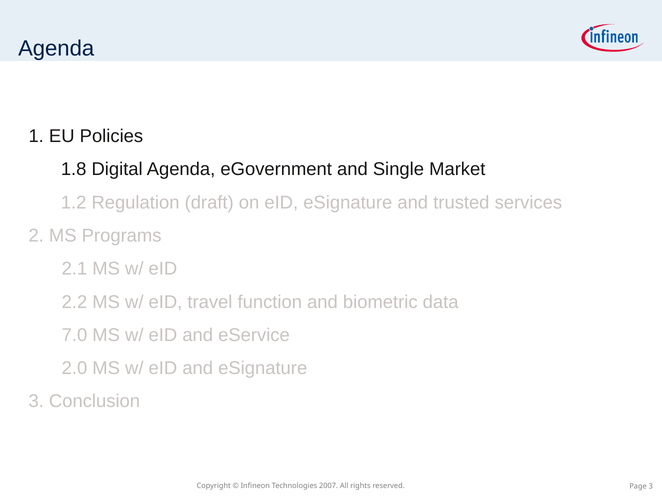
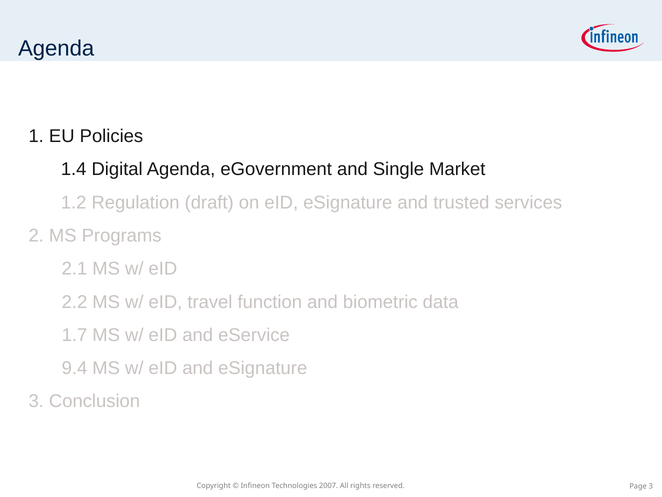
1.8: 1.8 -> 1.4 (74, 169)
7.0: 7.0 -> 1.7 (74, 335)
2.0: 2.0 -> 9.4 (74, 368)
